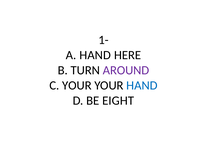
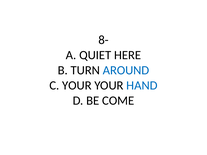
1-: 1- -> 8- (103, 40)
A HAND: HAND -> QUIET (95, 55)
AROUND colour: purple -> blue (126, 70)
EIGHT: EIGHT -> COME (118, 101)
